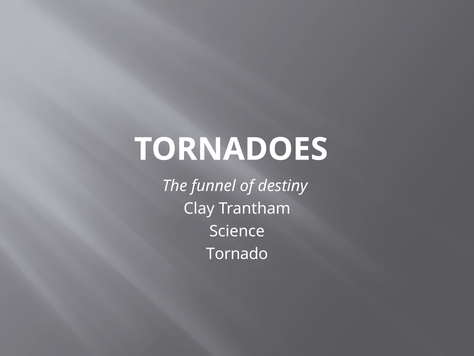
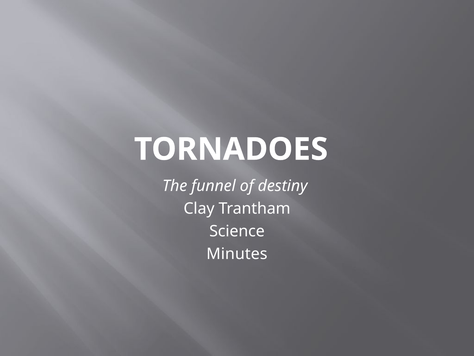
Tornado: Tornado -> Minutes (237, 254)
